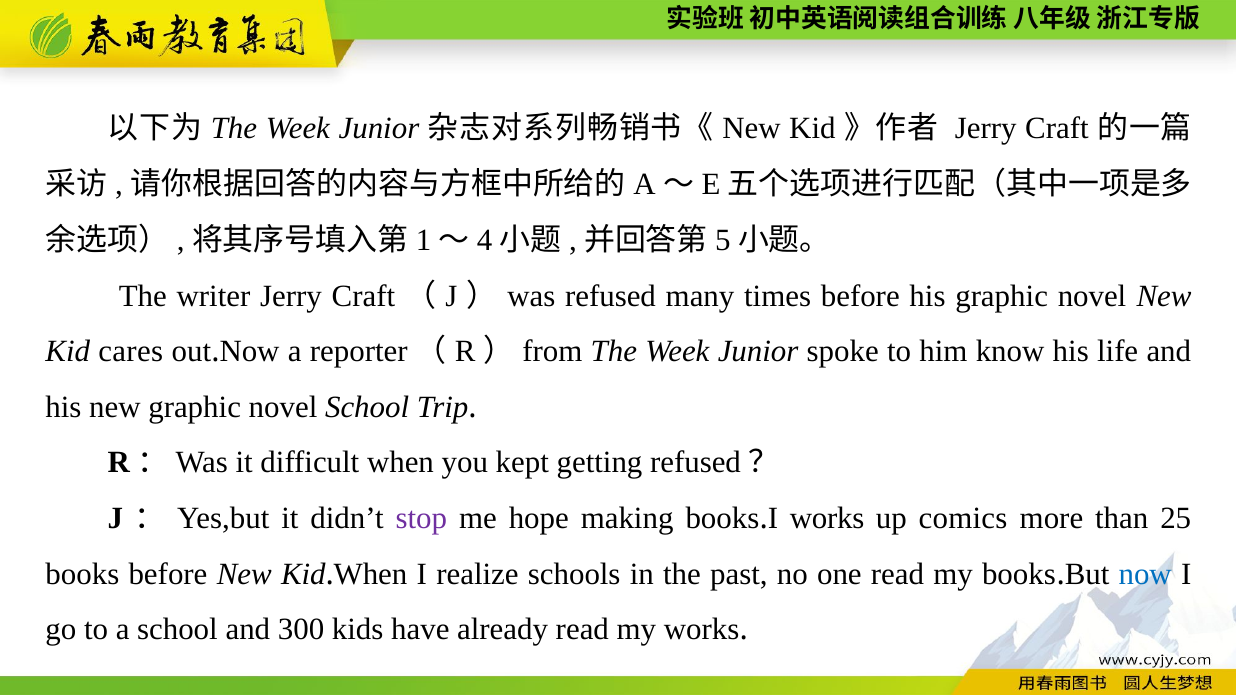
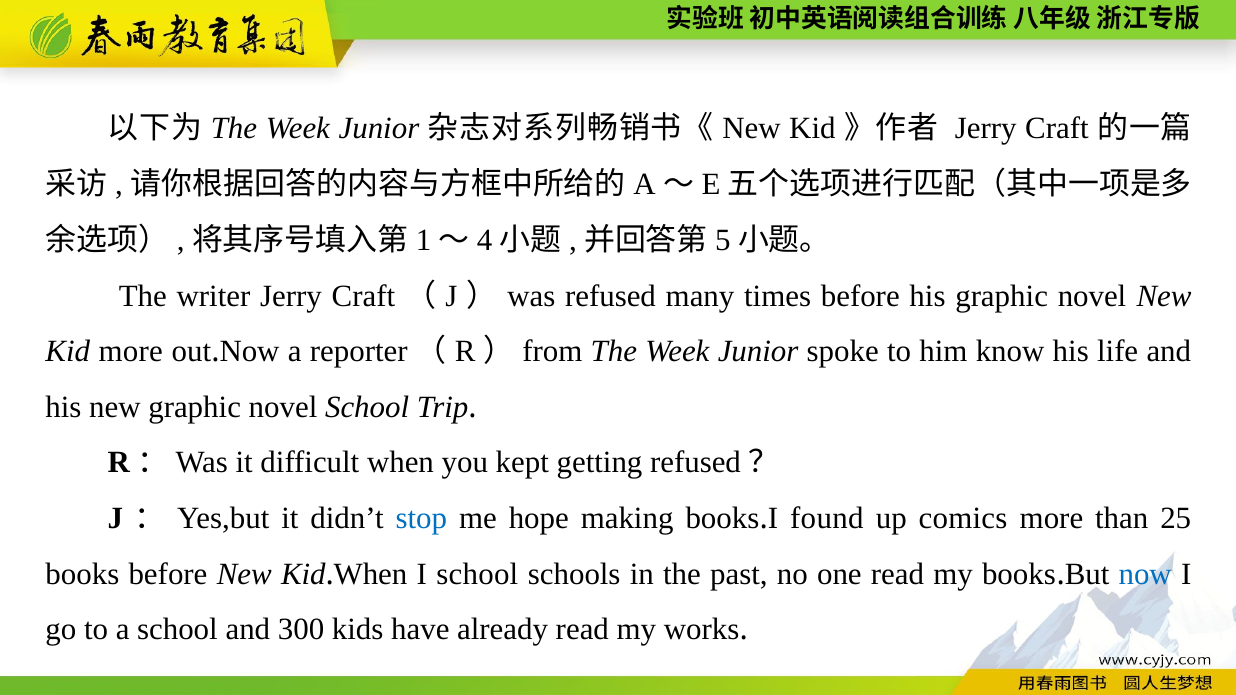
Kid cares: cares -> more (131, 352)
stop colour: purple -> blue (421, 519)
I works: works -> found (827, 519)
I realize: realize -> school (477, 574)
